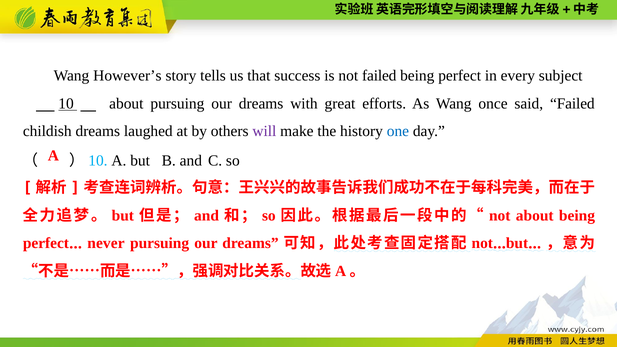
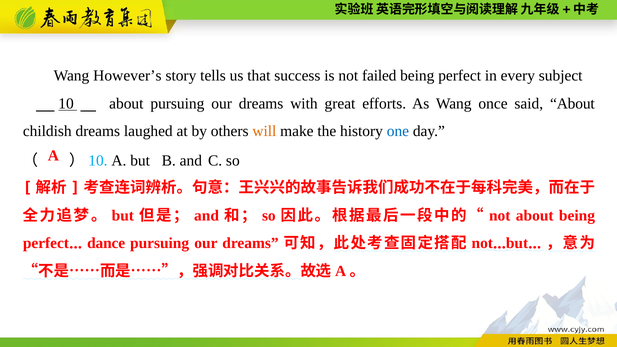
said Failed: Failed -> About (572, 104)
will colour: purple -> orange (264, 131)
never: never -> dance (106, 243)
